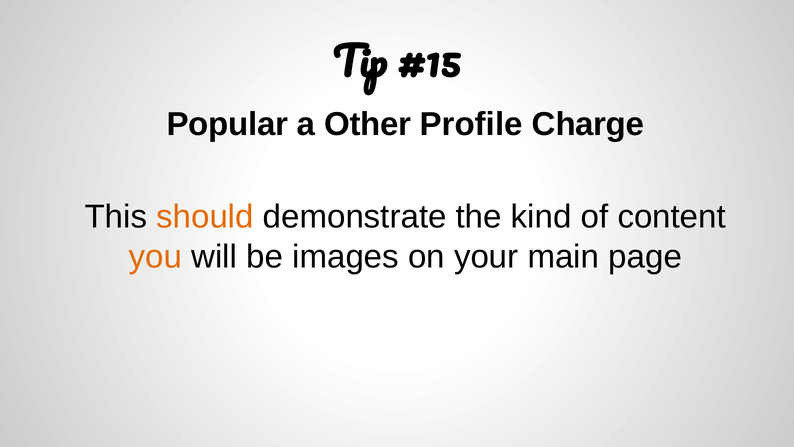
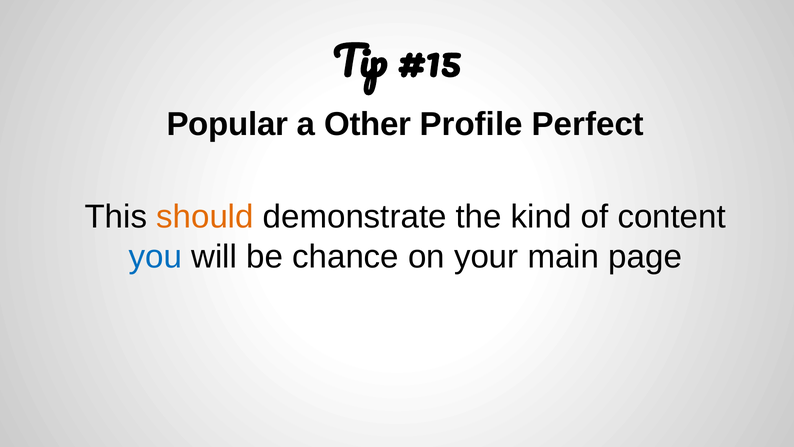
Charge: Charge -> Perfect (588, 124)
you colour: orange -> blue (155, 256)
images: images -> chance (346, 256)
